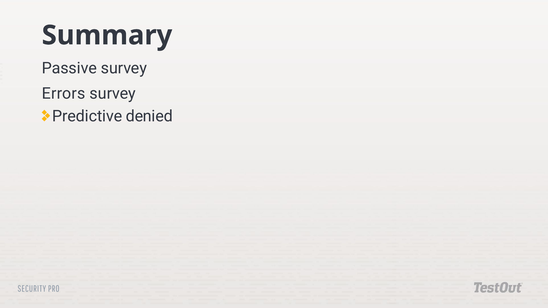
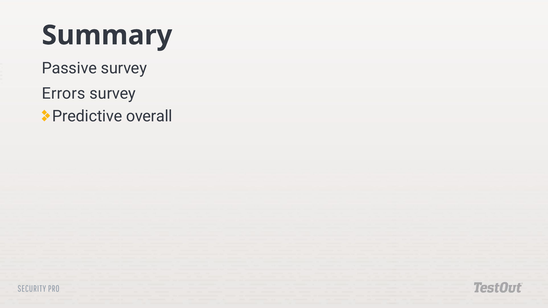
denied: denied -> overall (149, 116)
